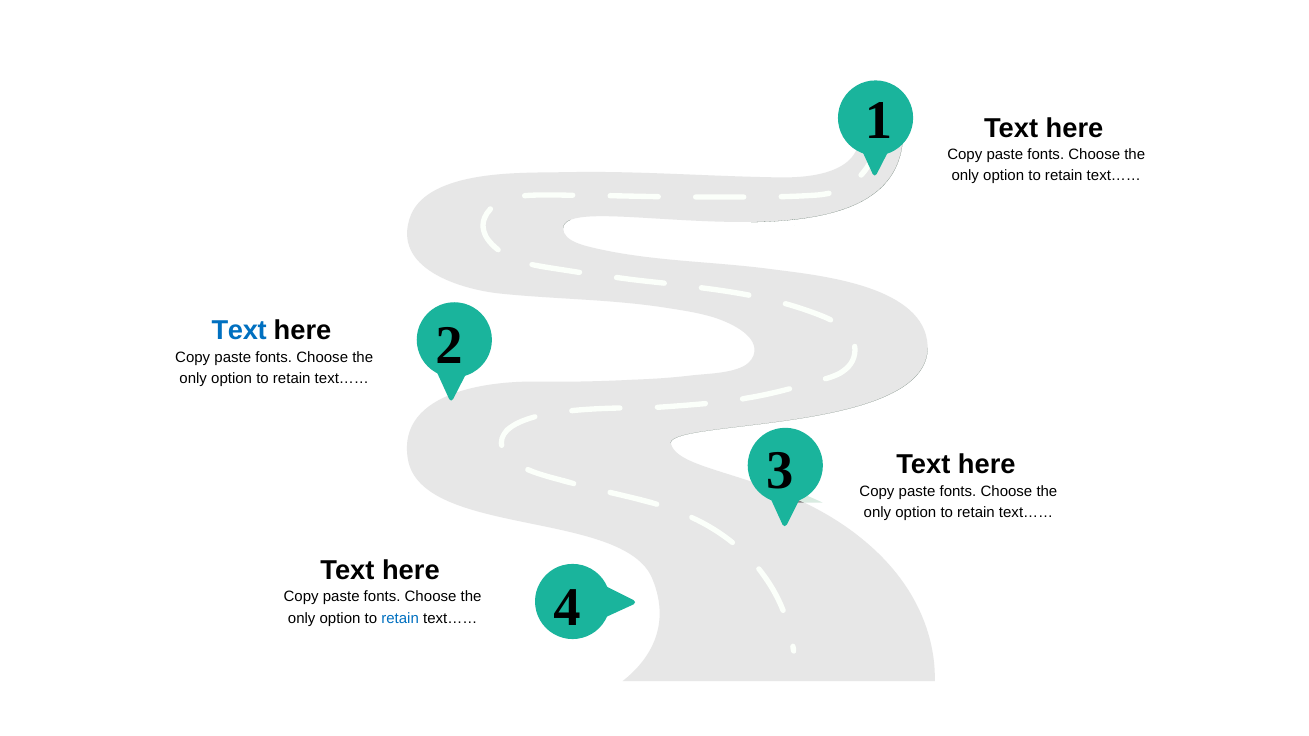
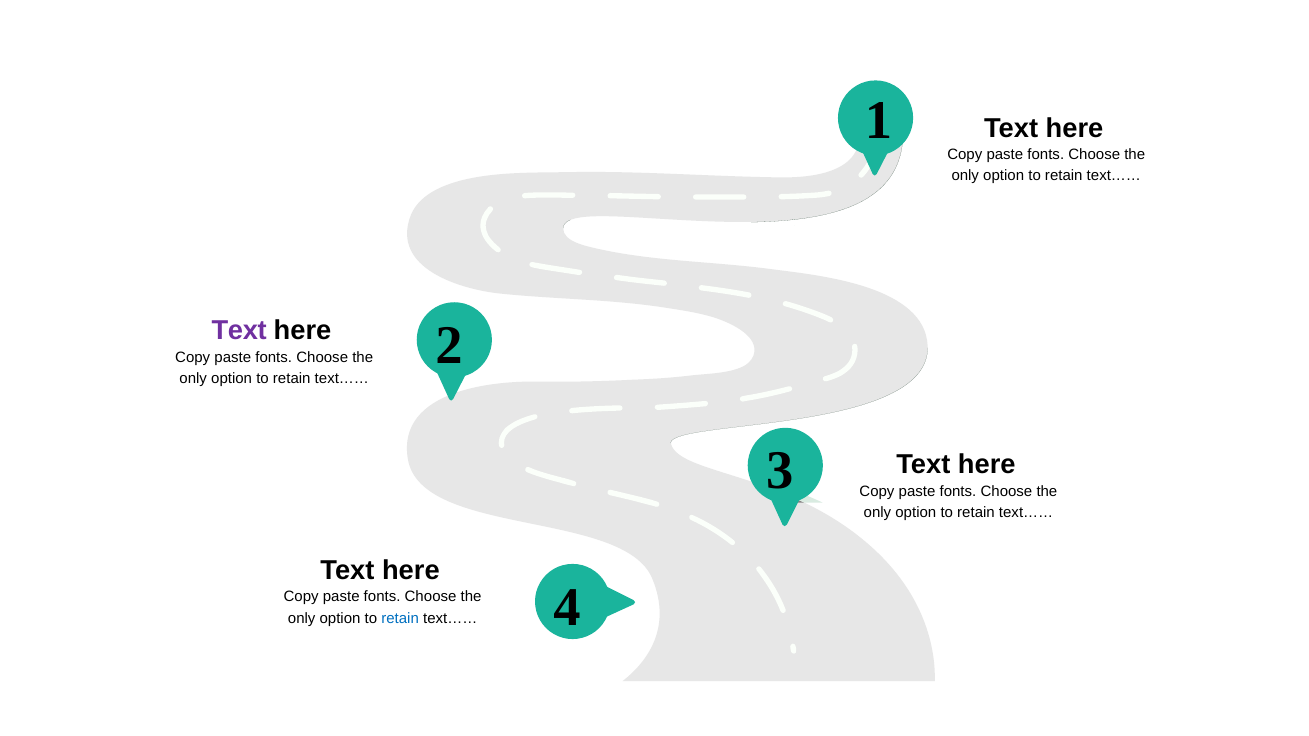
Text colour: blue -> purple (239, 331)
